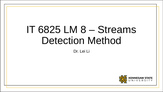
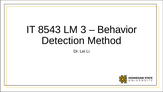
6825: 6825 -> 8543 (49, 30)
8: 8 -> 3 (83, 30)
Streams: Streams -> Behavior (117, 30)
